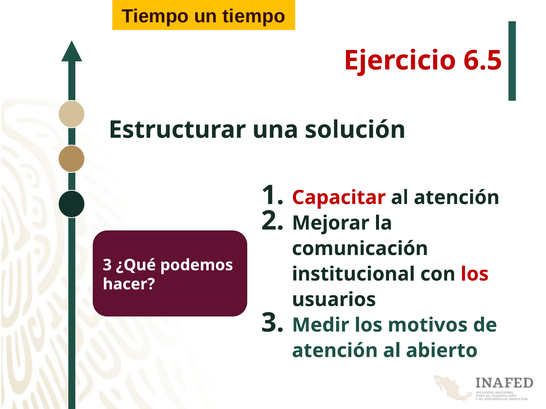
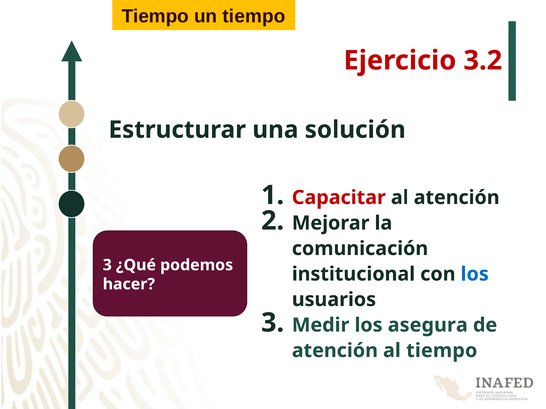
6.5: 6.5 -> 3.2 (483, 61)
los colour: red -> blue (475, 274)
motivos: motivos -> asegura (428, 325)
al abierto: abierto -> tiempo (442, 351)
